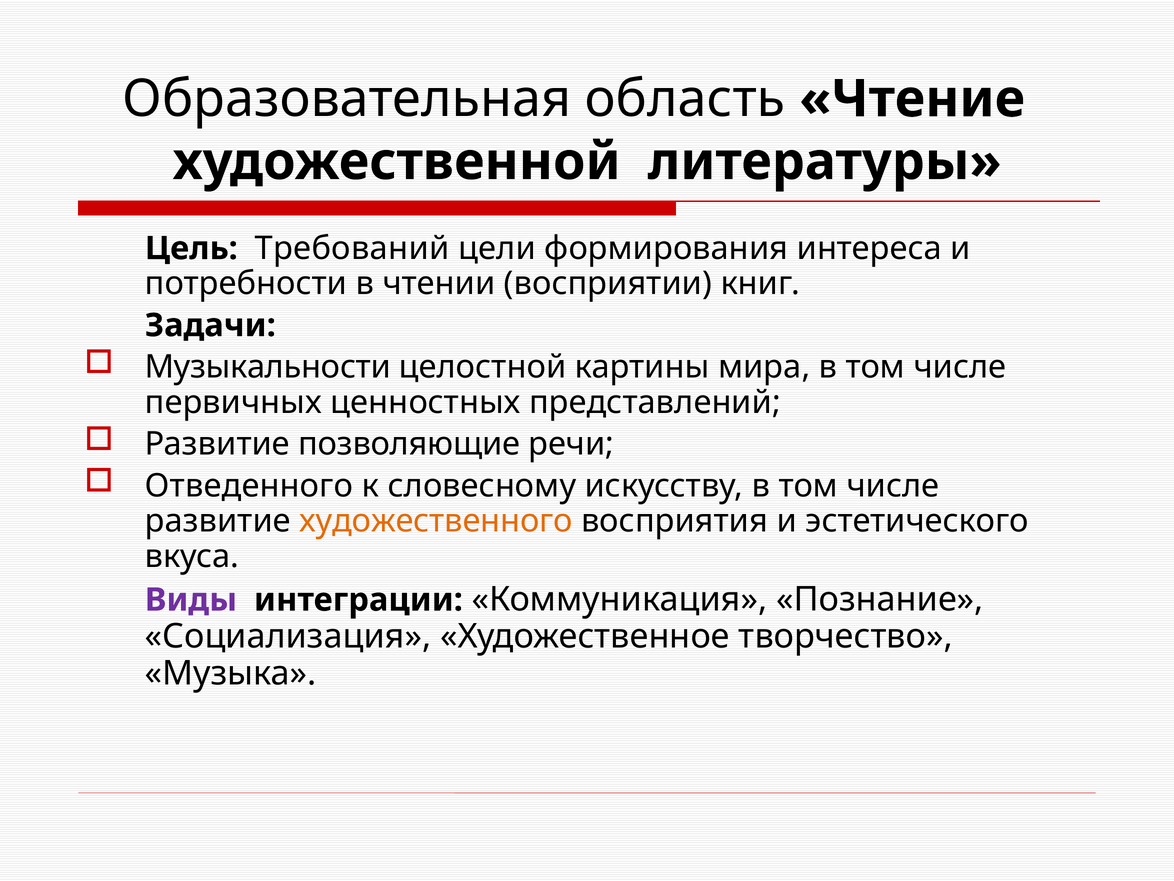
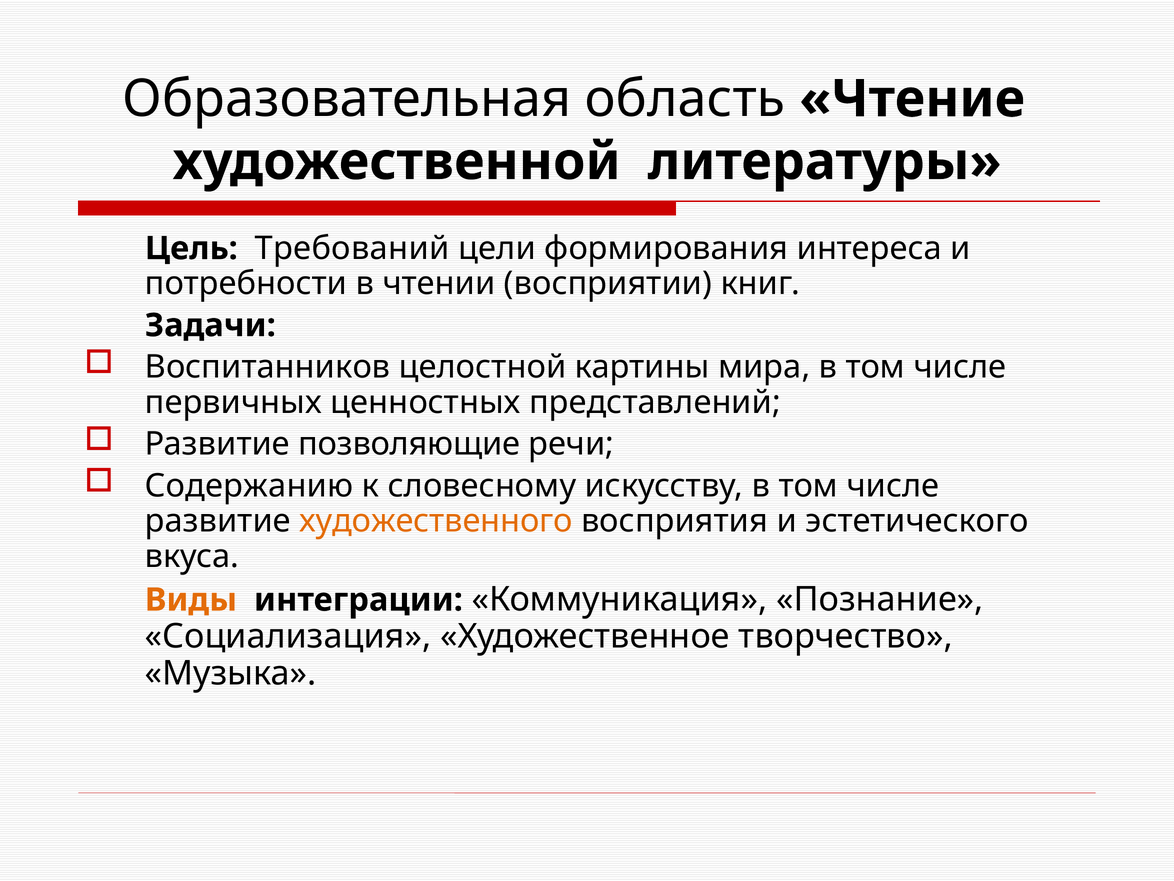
Музыкальности: Музыкальности -> Воспитанников (268, 367)
Отведенного: Отведенного -> Содержанию (249, 486)
Виды colour: purple -> orange (191, 600)
